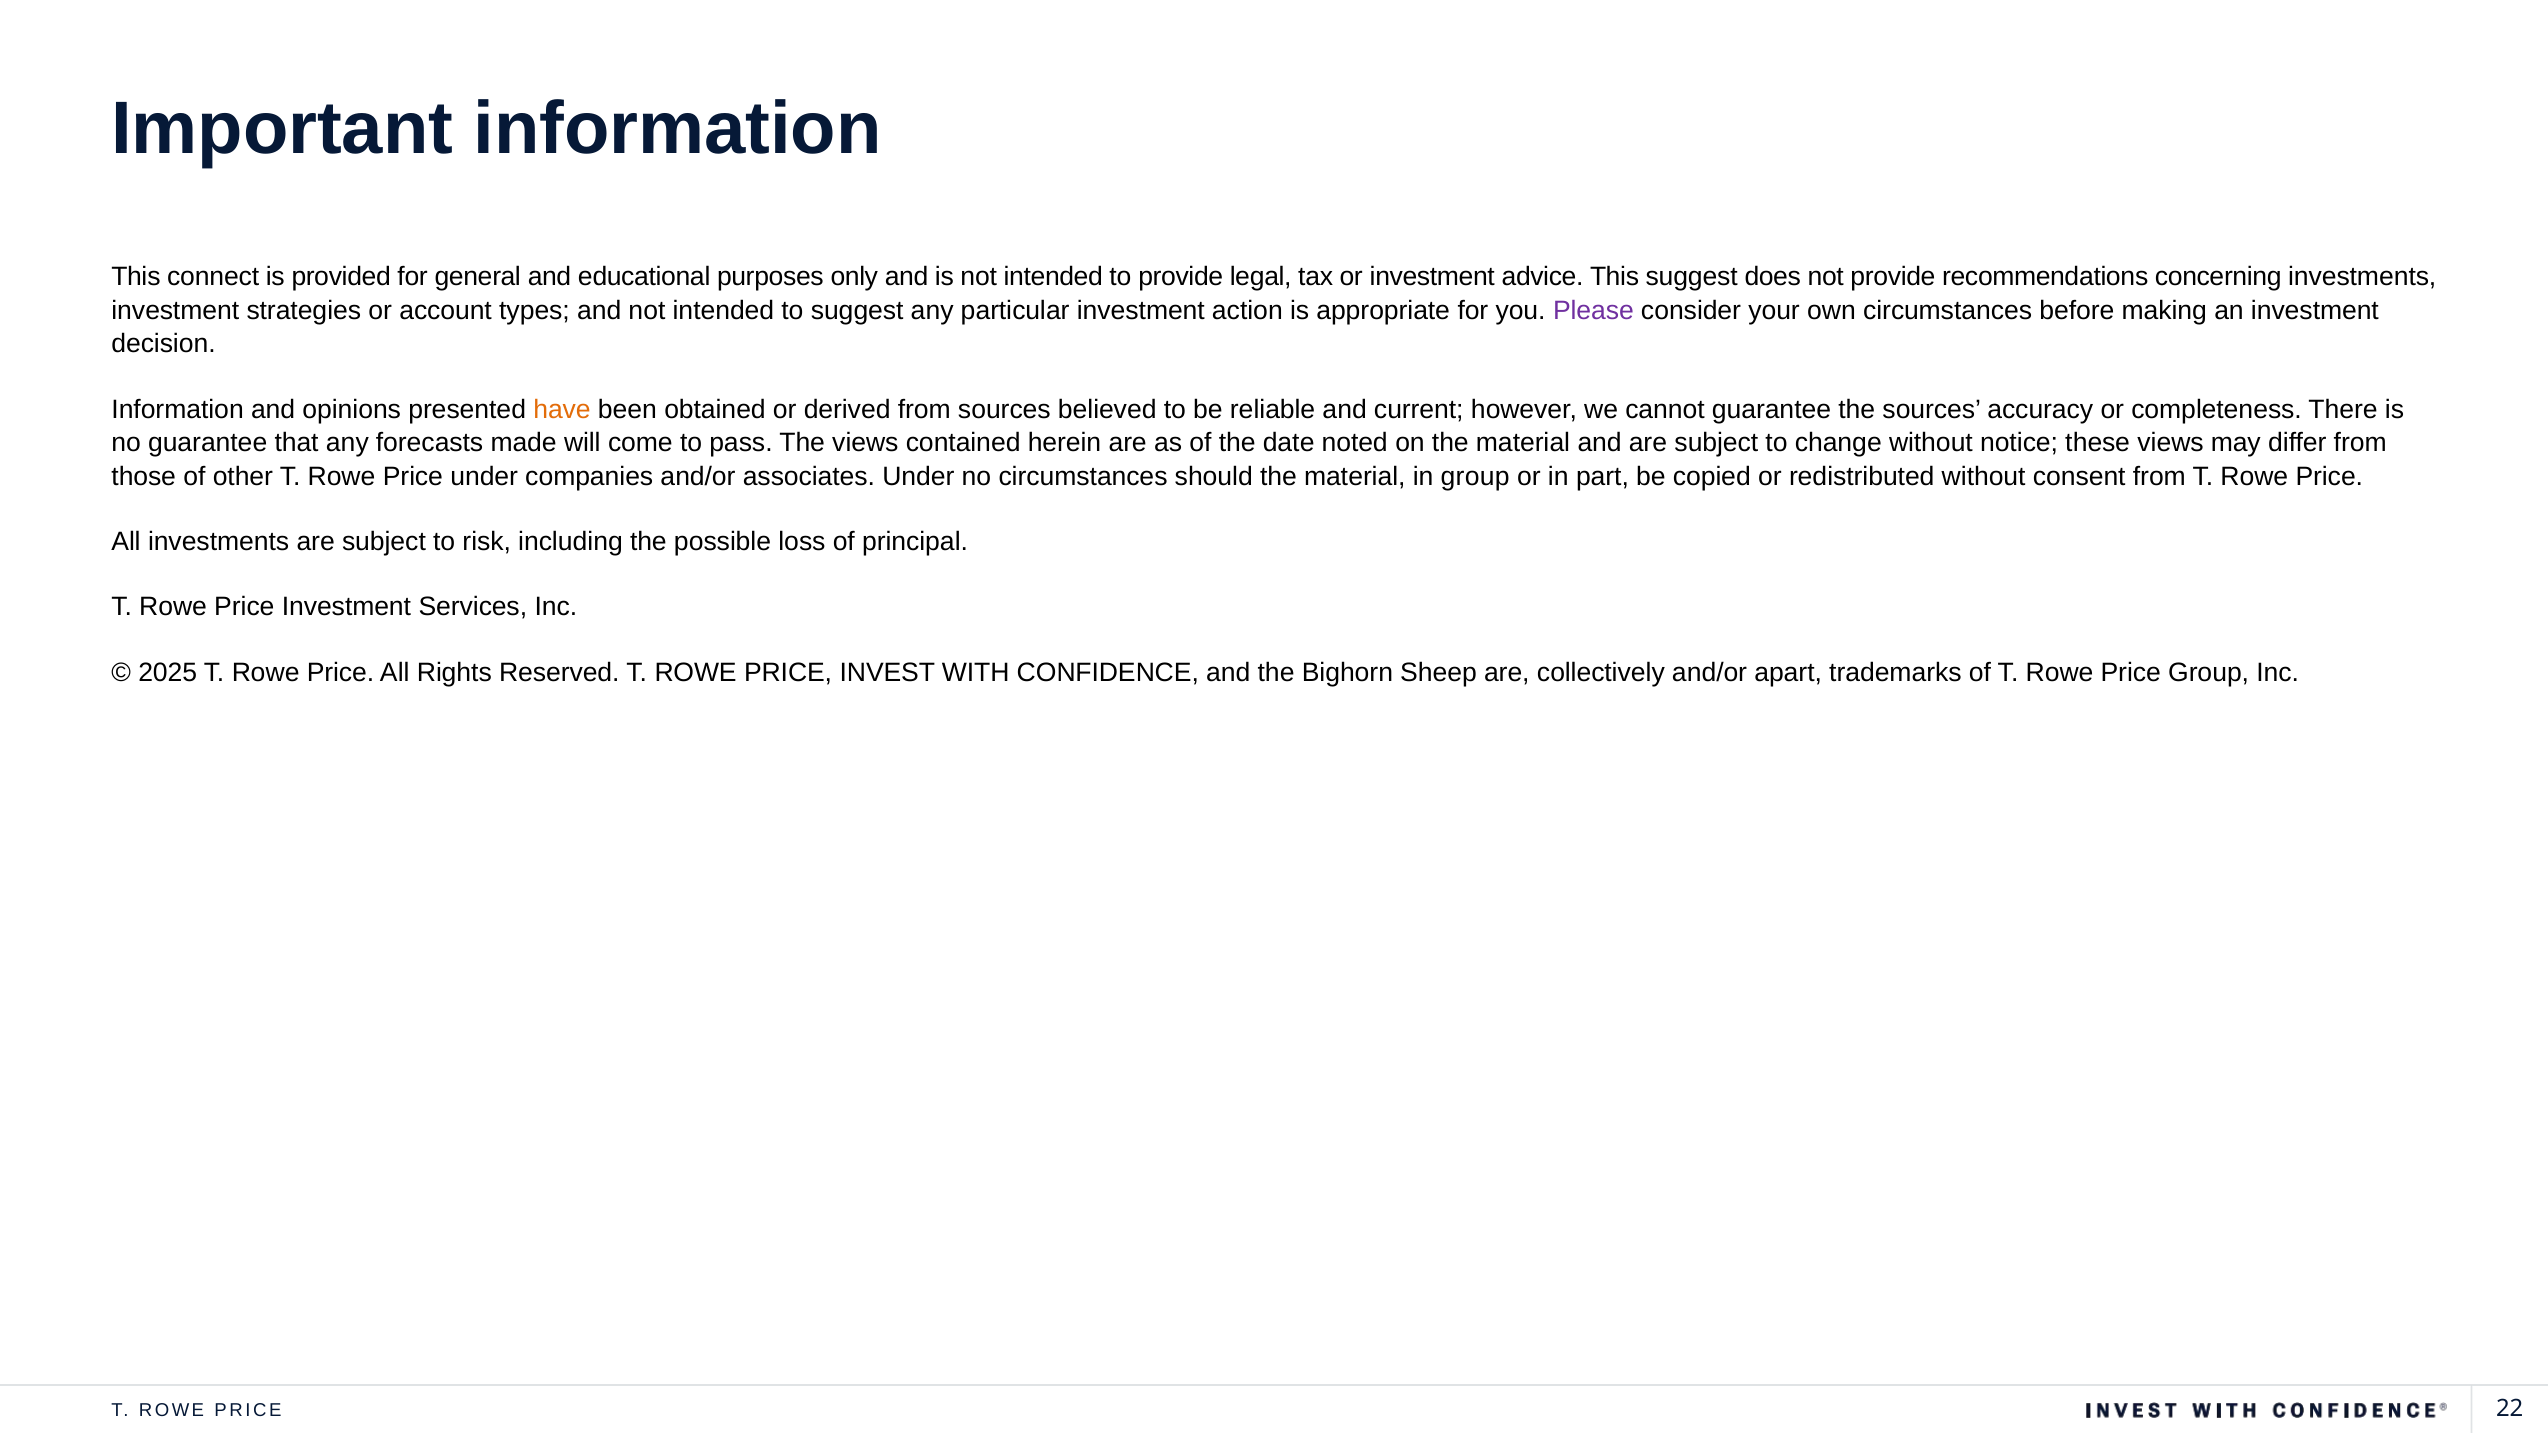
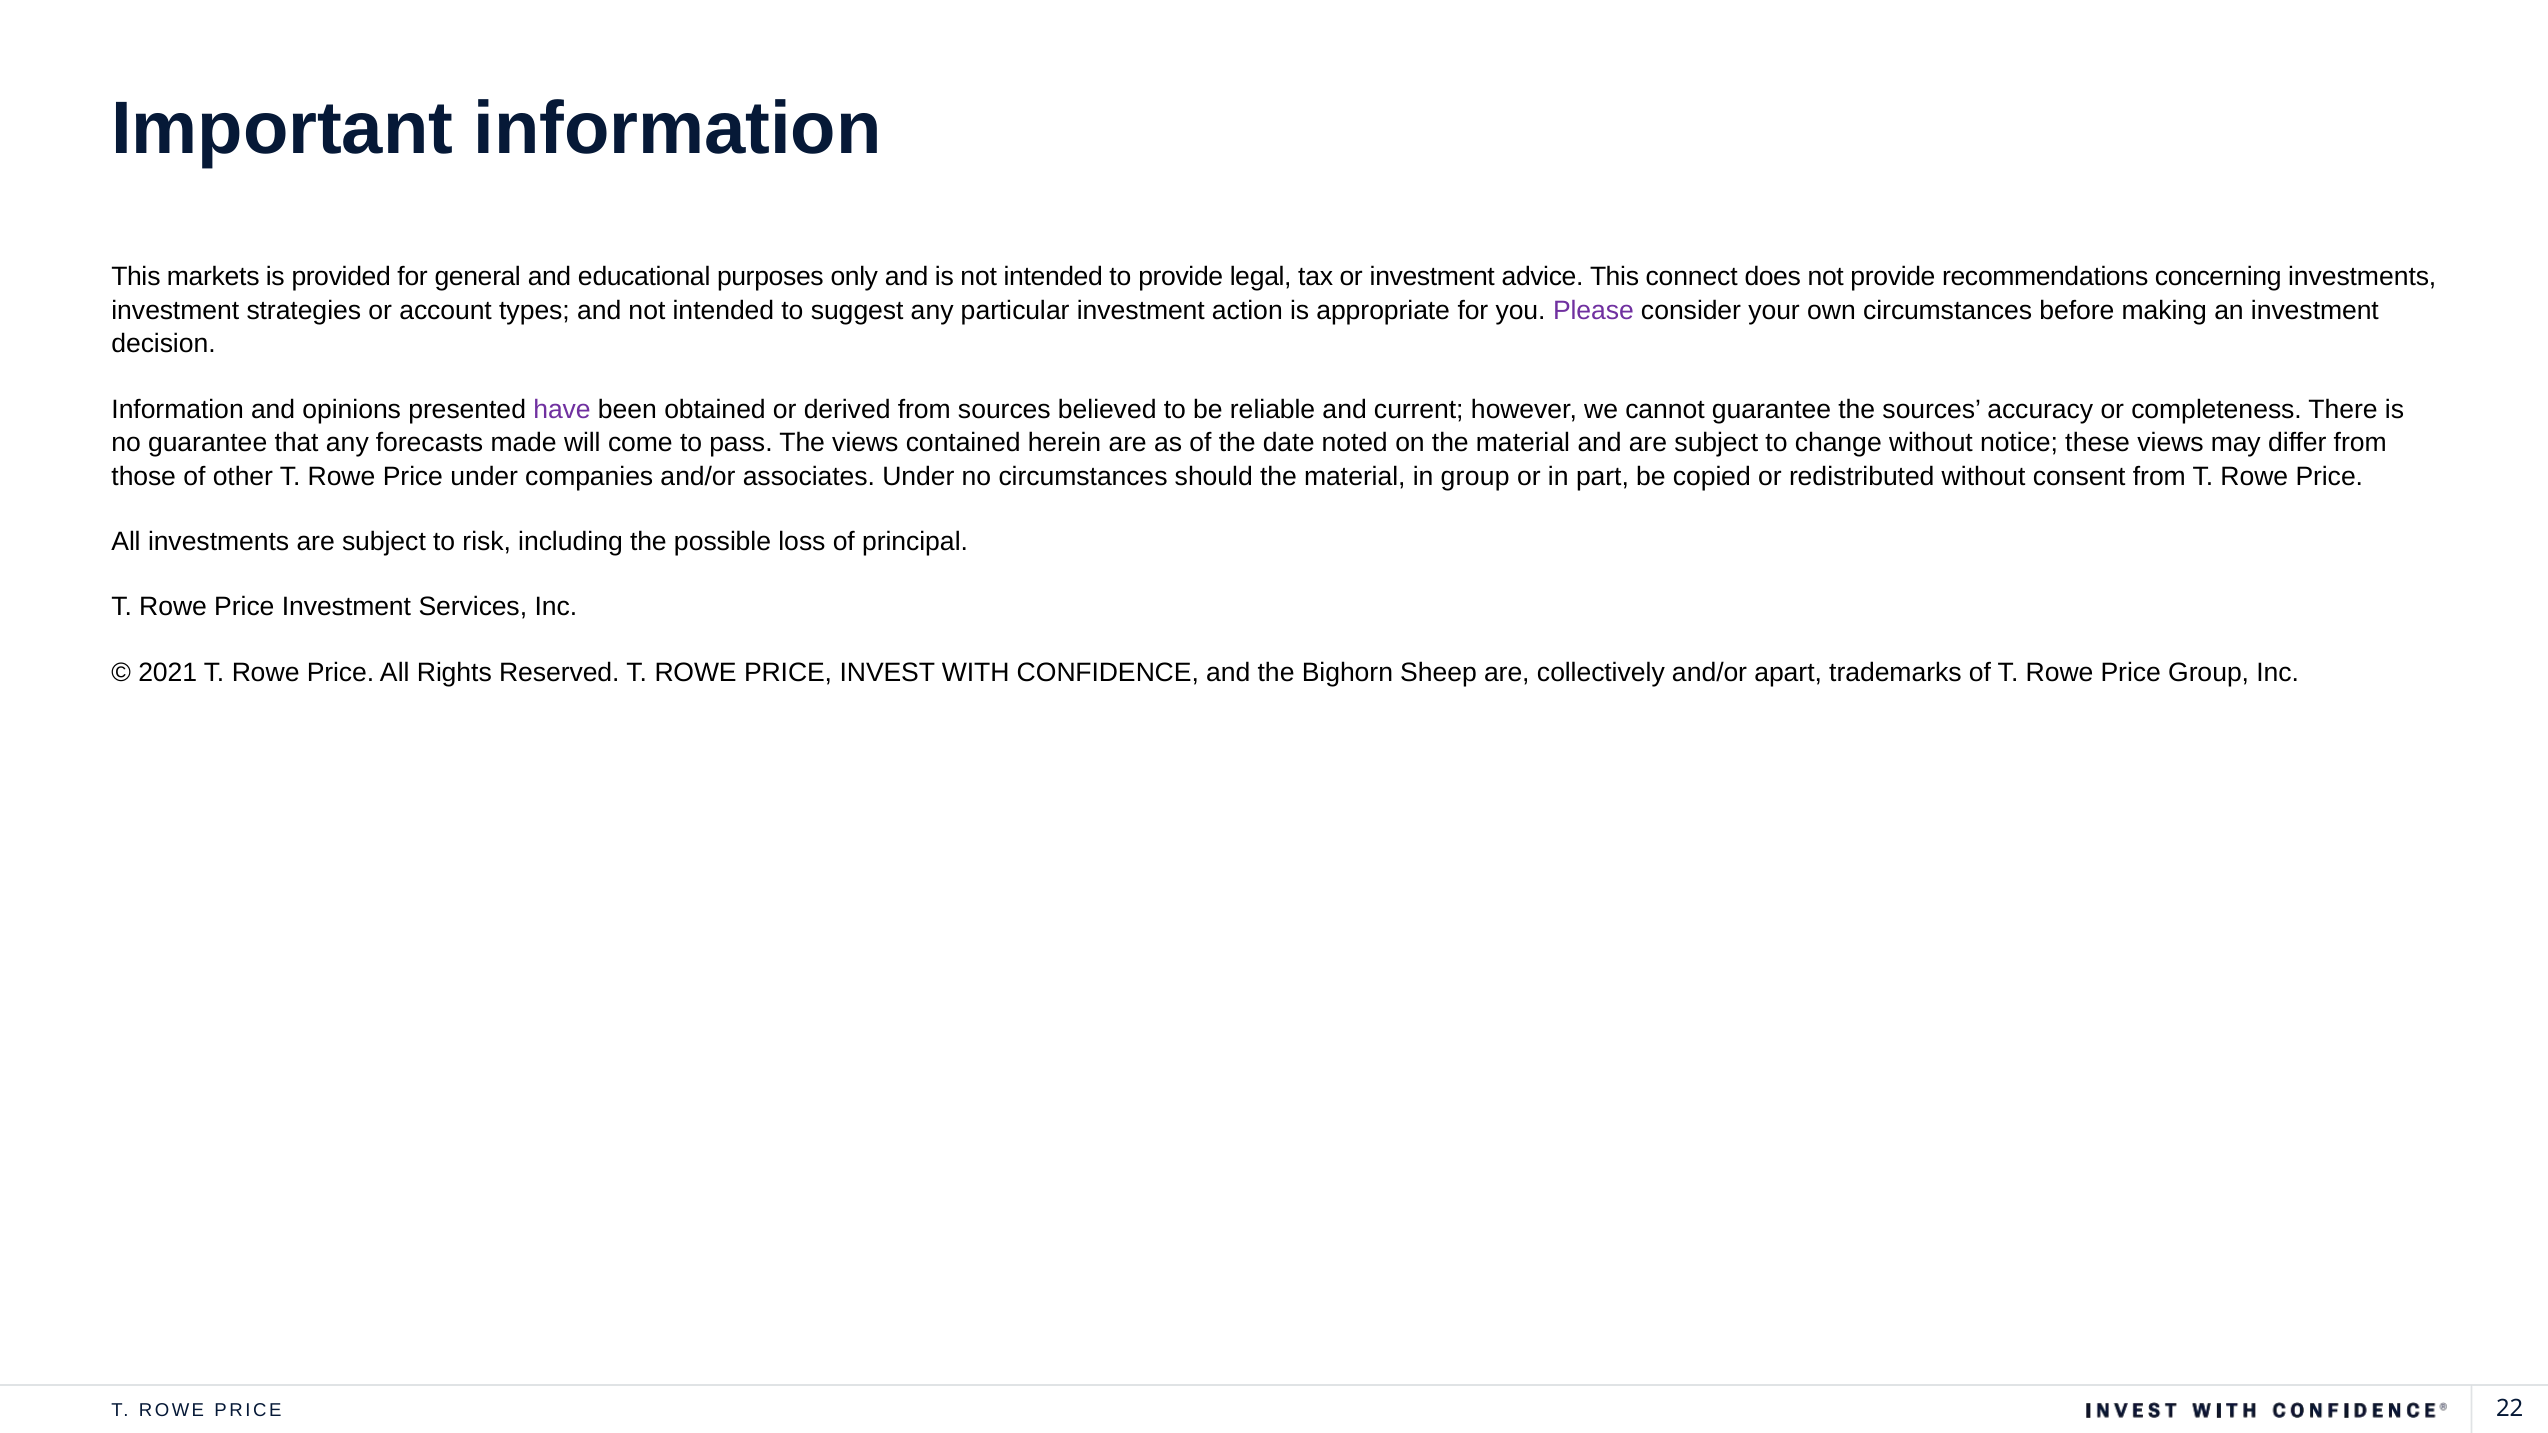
connect: connect -> markets (213, 277)
This suggest: suggest -> connect (1692, 277)
have colour: orange -> purple (562, 410)
2025: 2025 -> 2021 (168, 672)
